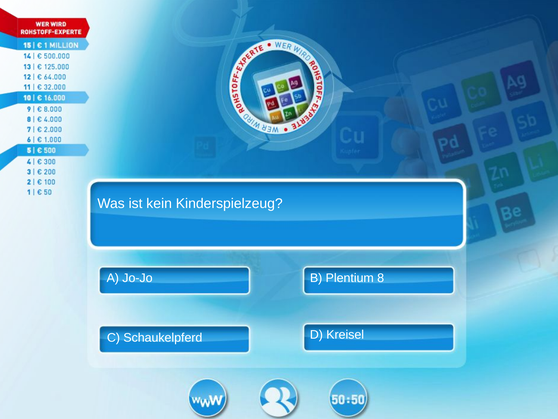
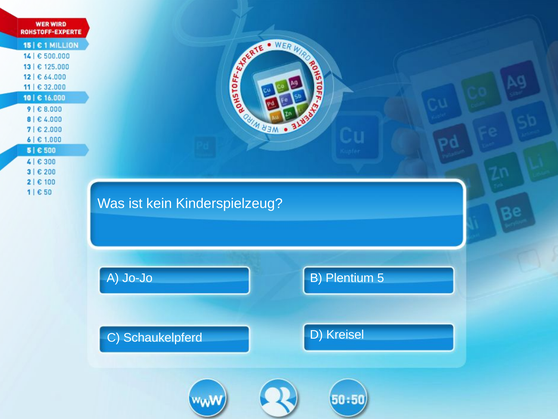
8: 8 -> 5 (381, 278)
